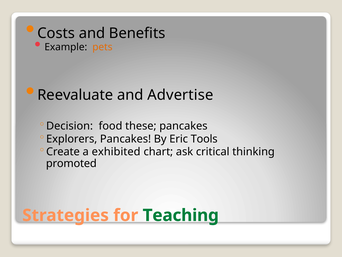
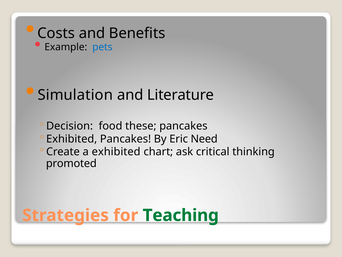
pets colour: orange -> blue (102, 47)
Reevaluate: Reevaluate -> Simulation (75, 95)
Advertise: Advertise -> Literature (181, 95)
Explorers: Explorers -> Exhibited (72, 139)
Tools: Tools -> Need (204, 139)
